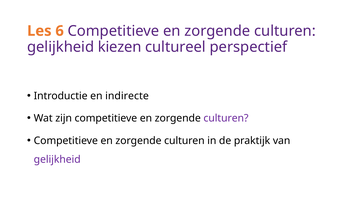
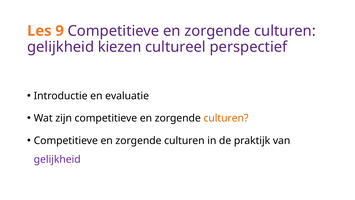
6: 6 -> 9 (60, 31)
indirecte: indirecte -> evaluatie (127, 96)
culturen colour: purple -> orange (226, 118)
